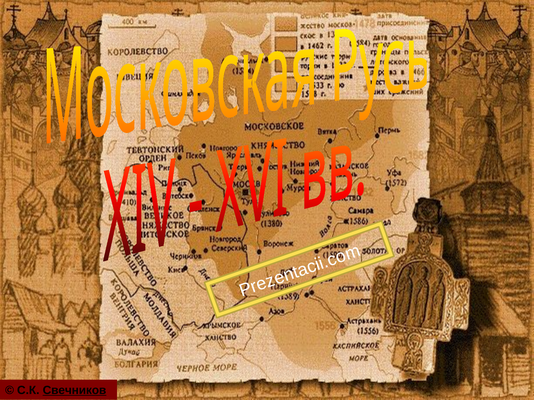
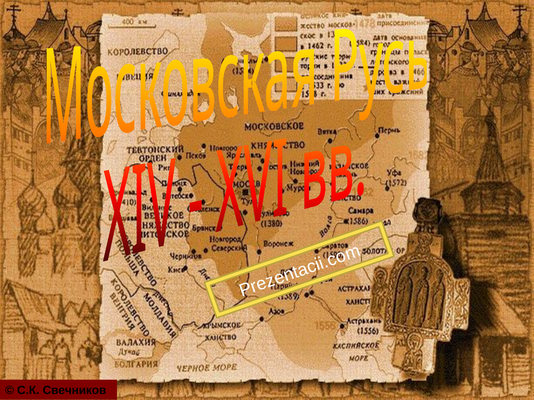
Свечников underline: present -> none (75, 391)
